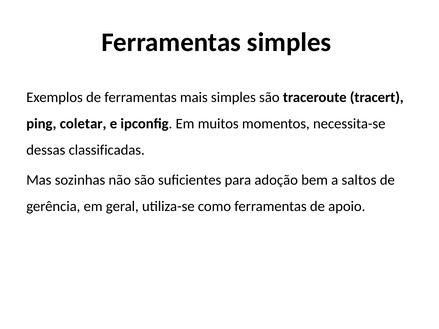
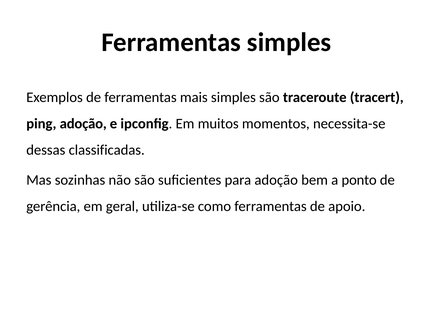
ping coletar: coletar -> adoção (83, 124)
saltos: saltos -> ponto (359, 180)
